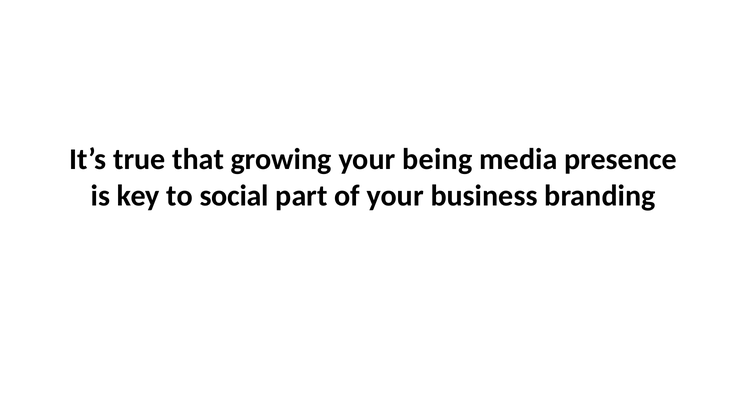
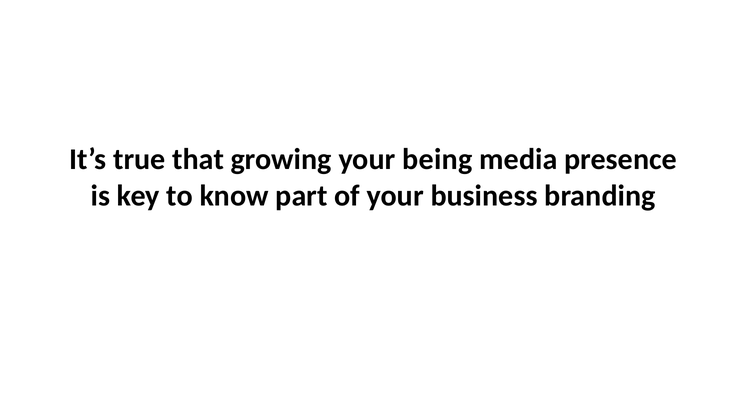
social: social -> know (234, 196)
